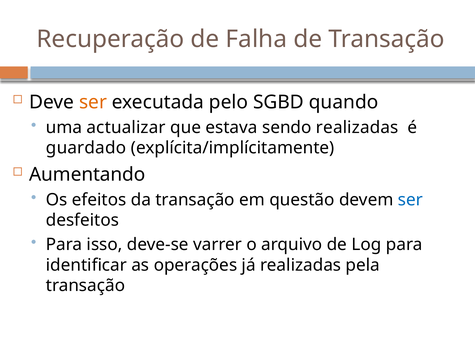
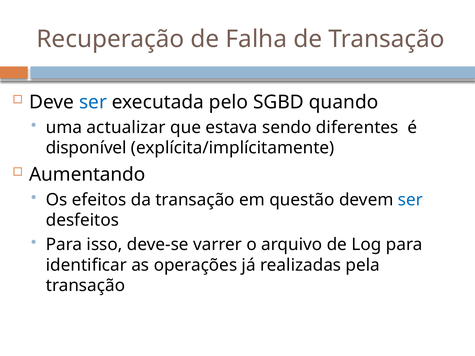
ser colour: orange -> blue (93, 102)
sendo realizadas: realizadas -> diferentes (357, 128)
guardado: guardado -> disponível (86, 148)
